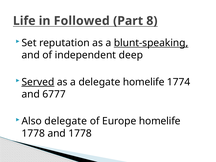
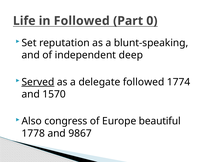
8: 8 -> 0 (152, 21)
blunt-speaking underline: present -> none (151, 43)
delegate homelife: homelife -> followed (144, 82)
6777: 6777 -> 1570 (54, 94)
Also delegate: delegate -> congress (66, 121)
Europe homelife: homelife -> beautiful (160, 121)
and 1778: 1778 -> 9867 (80, 133)
